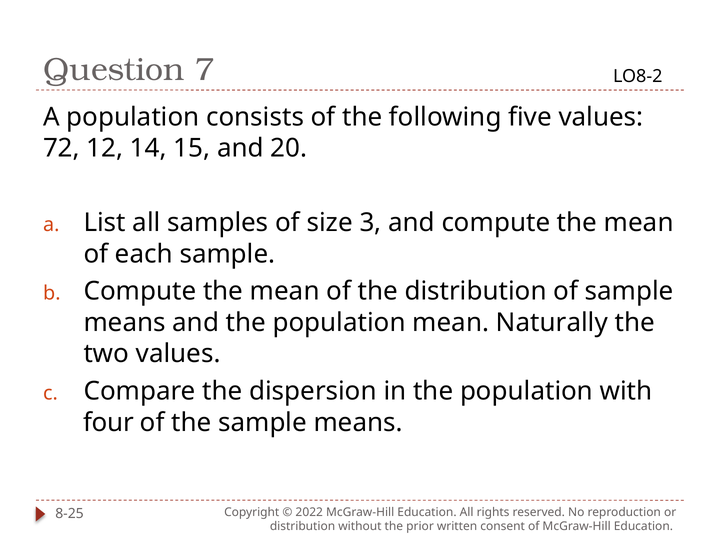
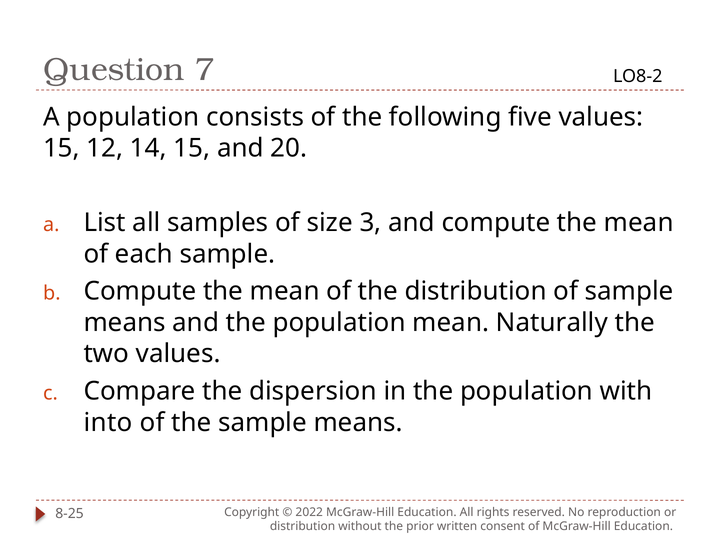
72: 72 -> 15 (61, 148)
four: four -> into (108, 422)
